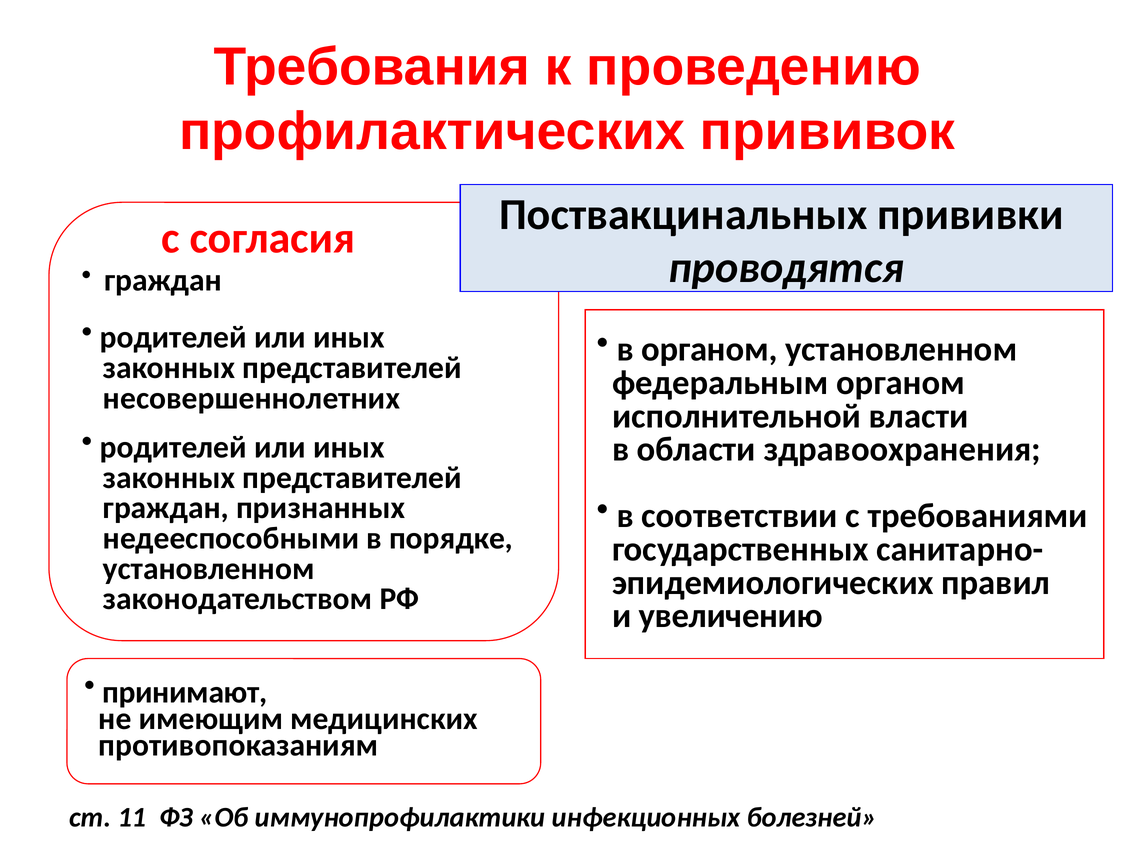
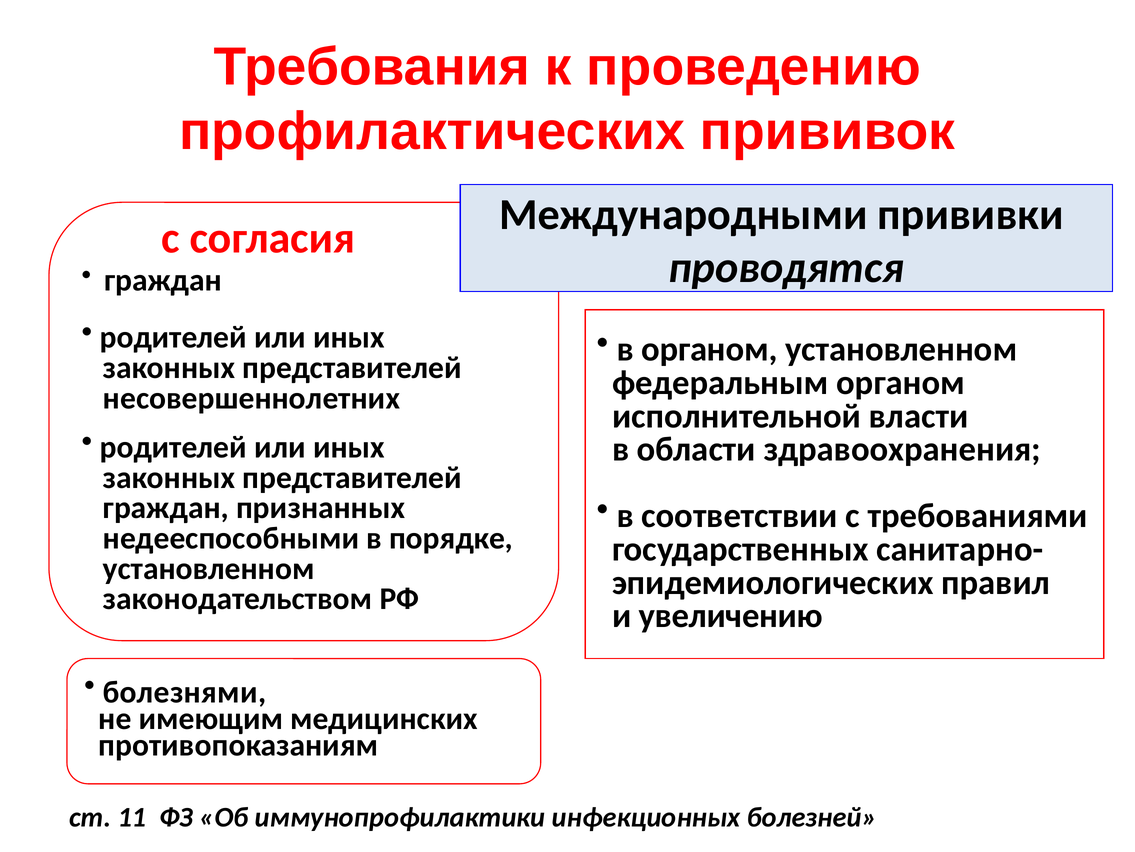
Поствакцинальных: Поствакцинальных -> Международными (683, 214)
принимают: принимают -> болезнями (184, 692)
